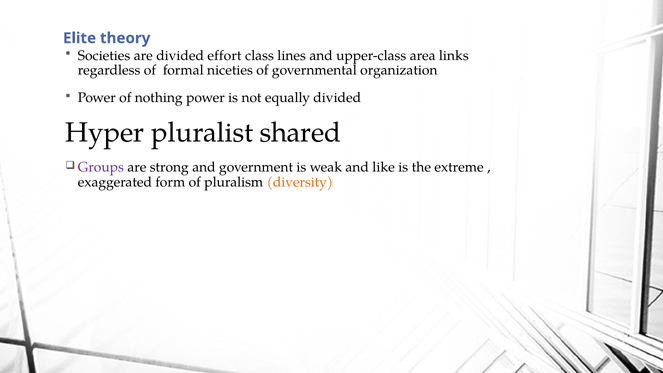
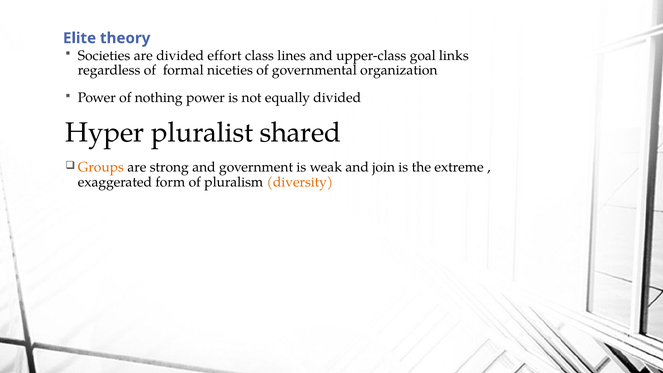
area: area -> goal (423, 55)
Groups colour: purple -> orange (101, 167)
like: like -> join (384, 167)
